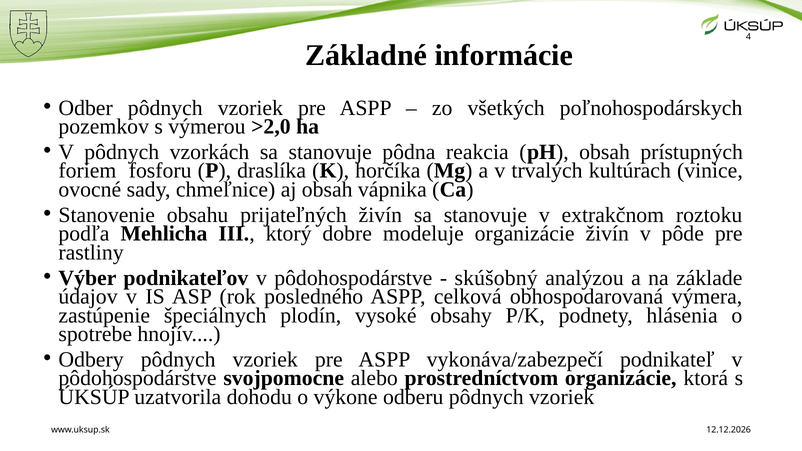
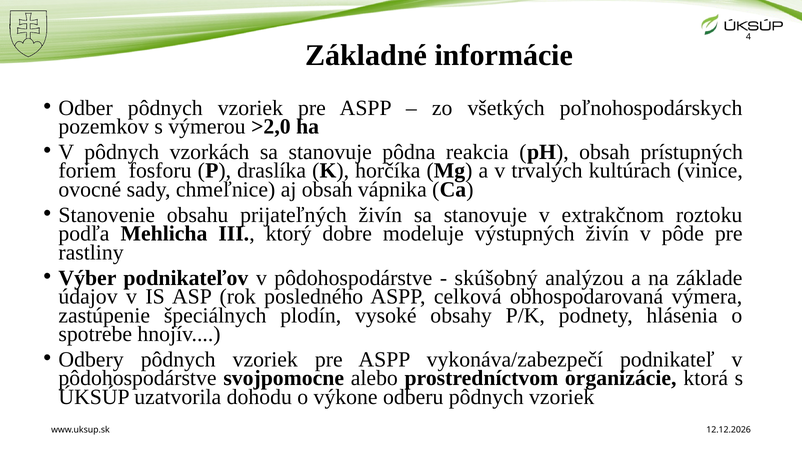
modeluje organizácie: organizácie -> výstupných (525, 234)
